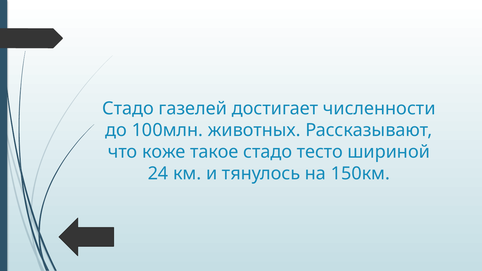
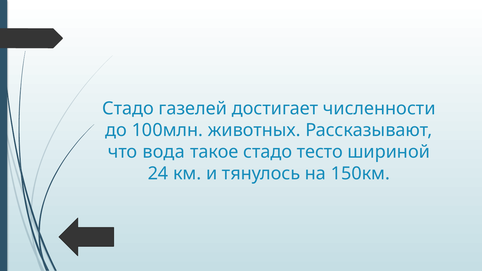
коже: коже -> вода (164, 152)
